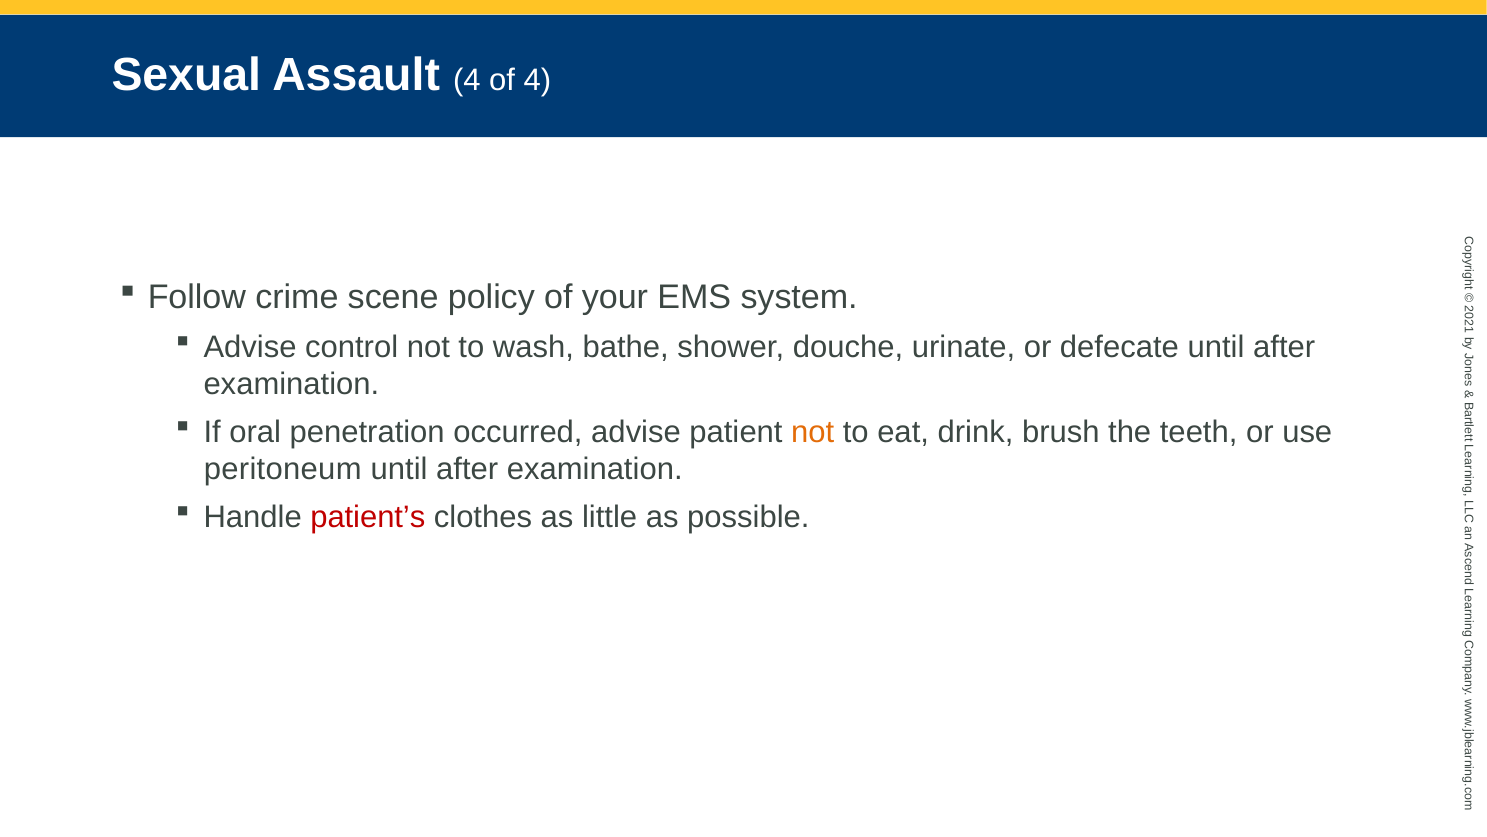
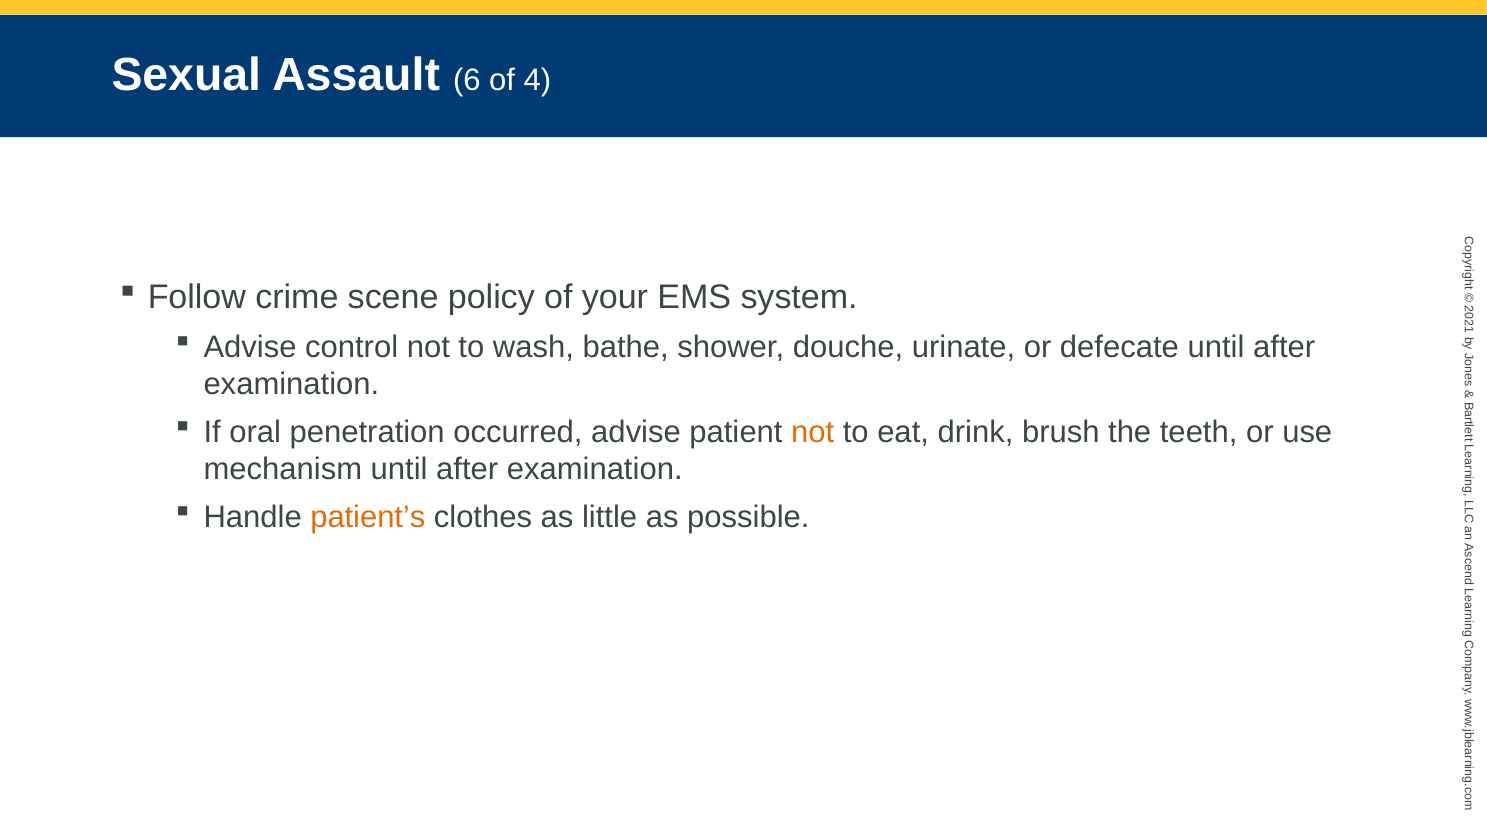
Assault 4: 4 -> 6 (467, 80)
peritoneum: peritoneum -> mechanism (283, 469)
patient’s colour: red -> orange (368, 517)
